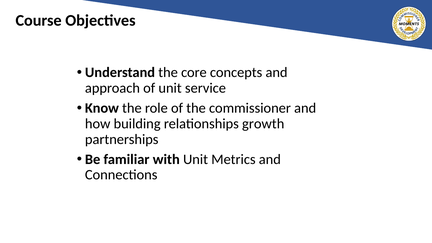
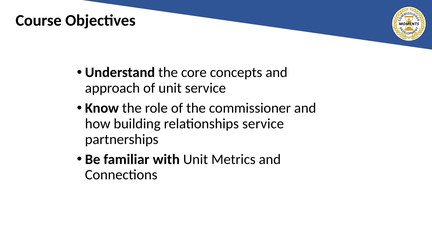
relationships growth: growth -> service (263, 124)
